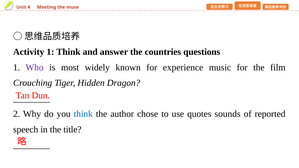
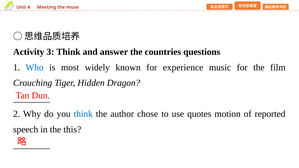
Activity 1: 1 -> 3 (50, 52)
Who colour: purple -> blue (35, 67)
sounds: sounds -> motion (228, 114)
title: title -> this (72, 129)
